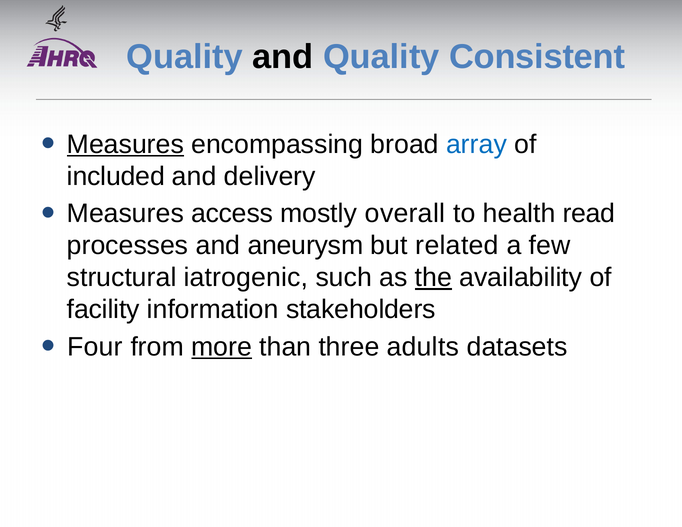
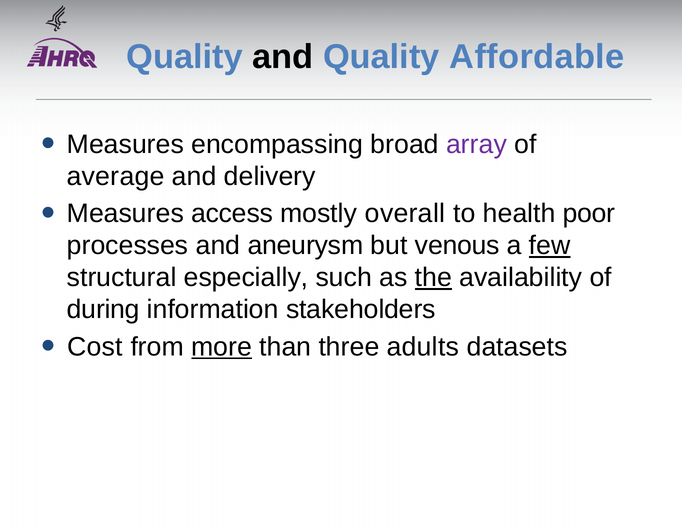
Consistent: Consistent -> Affordable (537, 57)
Measures underline: present -> none (125, 144)
array colour: blue -> purple (476, 144)
included: included -> average (116, 176)
read: read -> poor (589, 214)
related: related -> venous (457, 246)
few underline: none -> present (550, 246)
iatrogenic: iatrogenic -> especially (246, 278)
facility: facility -> during (103, 309)
Four: Four -> Cost (95, 347)
